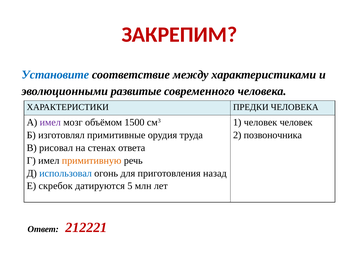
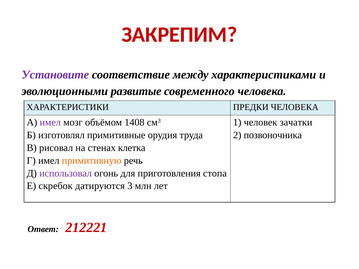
Установите colour: blue -> purple (55, 75)
1500: 1500 -> 1408 (134, 123)
человек человек: человек -> зачатки (296, 123)
ответа: ответа -> клетка (132, 148)
использовал colour: blue -> purple (66, 173)
назад: назад -> стопа (215, 173)
5: 5 -> 3 (130, 186)
